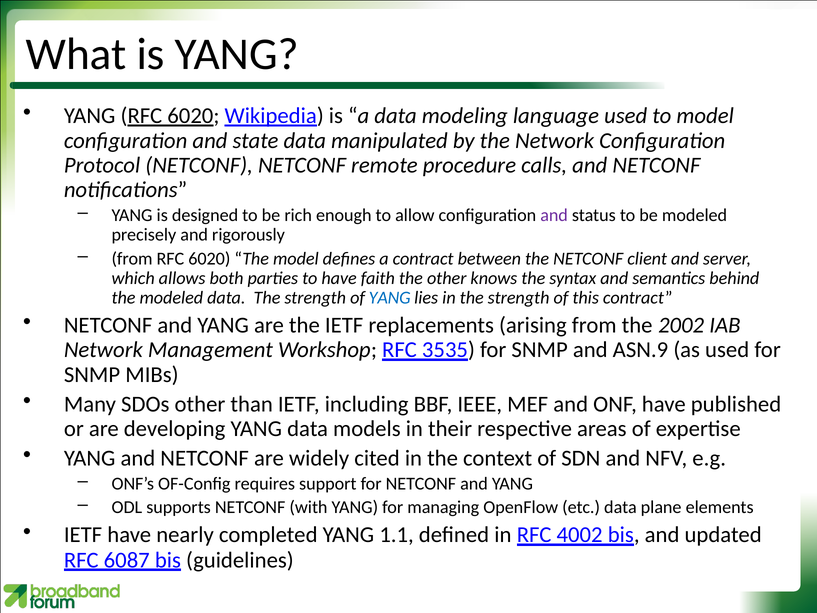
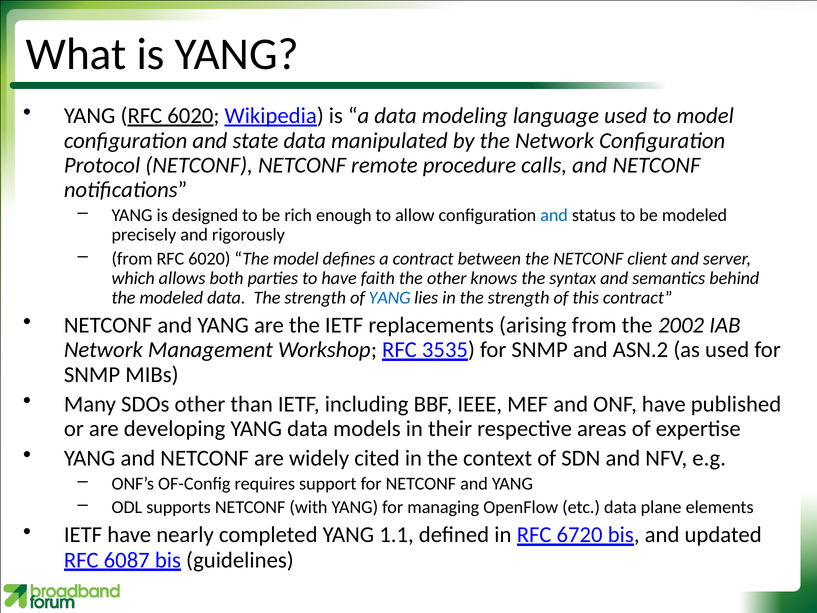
and colour: purple -> blue (554, 215)
ASN.9: ASN.9 -> ASN.2 (640, 350)
4002: 4002 -> 6720 (580, 535)
